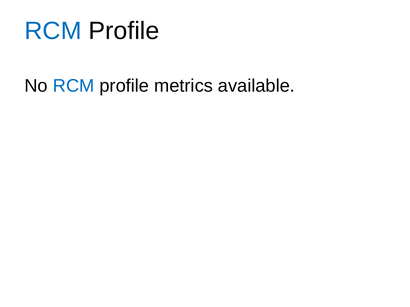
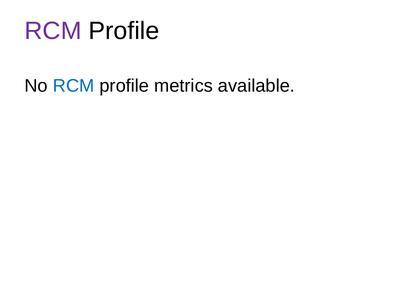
RCM colour: blue -> purple (53, 31)
